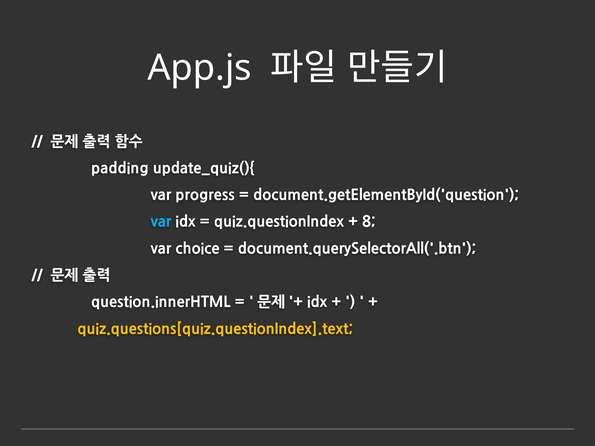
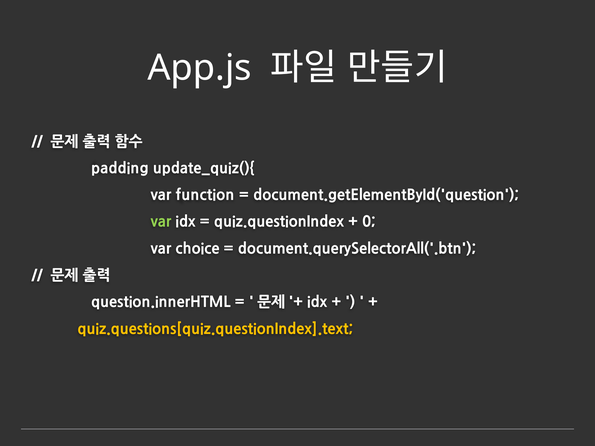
progress: progress -> function (205, 195)
var colour: light blue -> light green (161, 222)
8: 8 -> 0 (369, 222)
